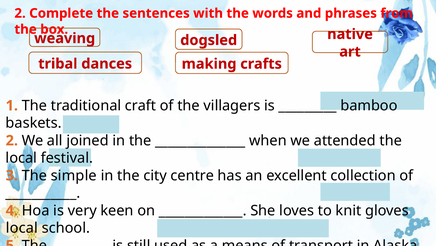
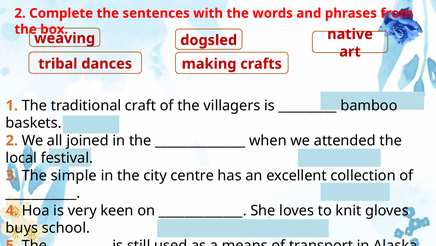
local: local -> buys (22, 227)
